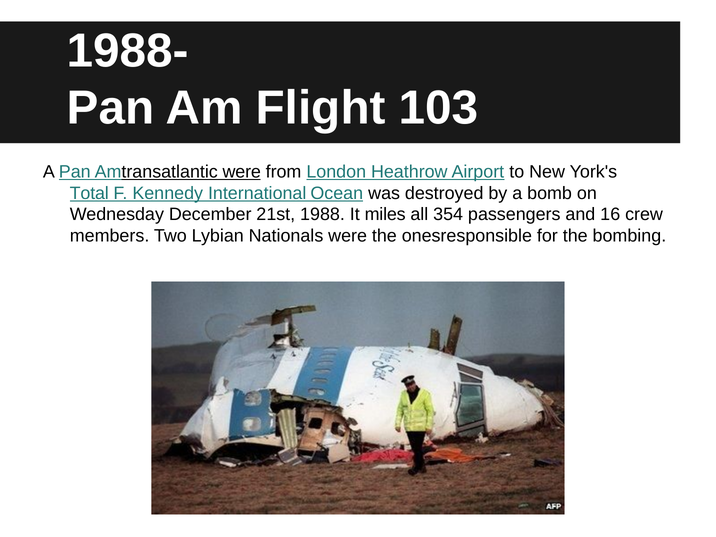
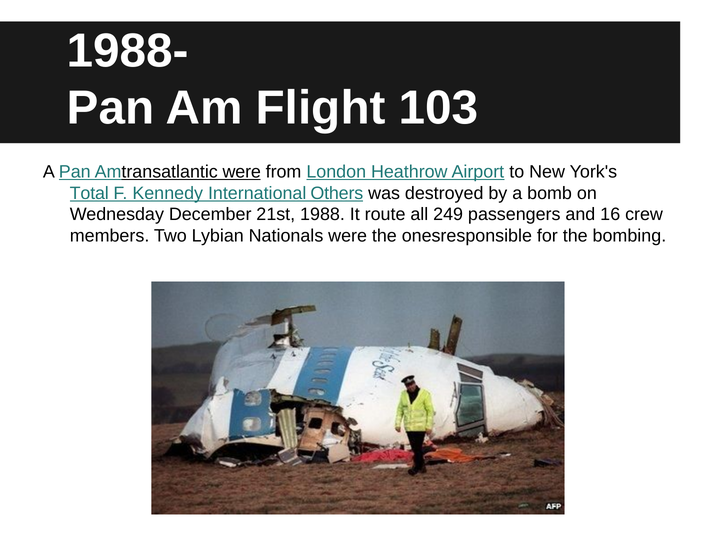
Ocean: Ocean -> Others (337, 193)
miles: miles -> route (385, 215)
354: 354 -> 249 (448, 215)
